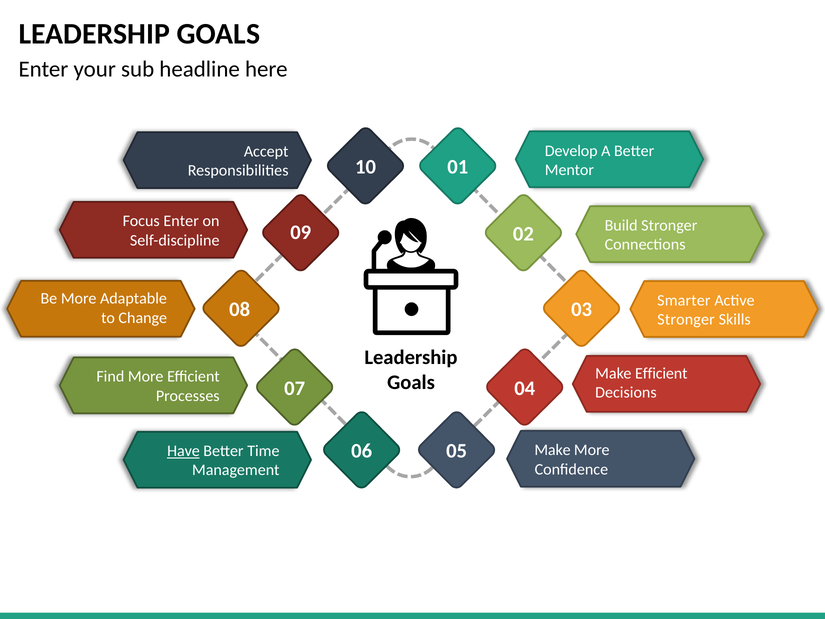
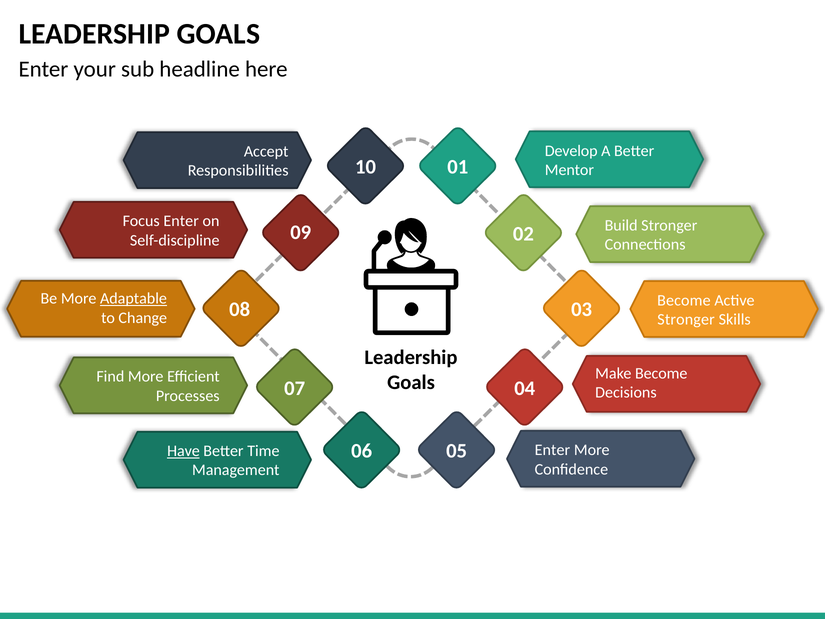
Adaptable underline: none -> present (133, 298)
Smarter: Smarter -> Become (684, 300)
Make Efficient: Efficient -> Become (661, 373)
Make: Make -> Enter (552, 450)
